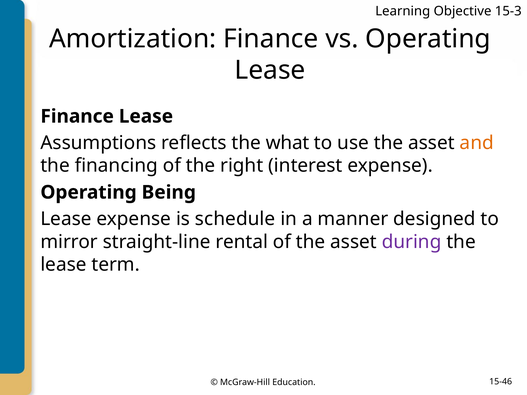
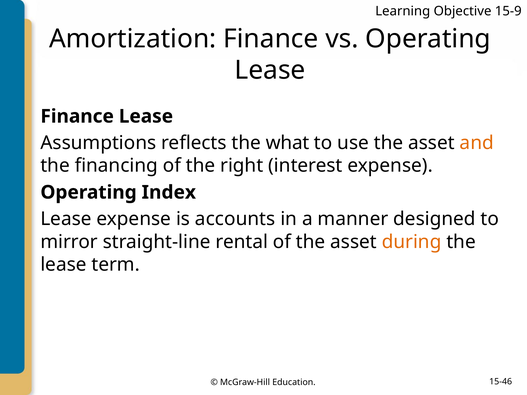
15-3: 15-3 -> 15-9 (508, 11)
Being: Being -> Index (169, 192)
schedule: schedule -> accounts (235, 219)
during colour: purple -> orange (412, 242)
